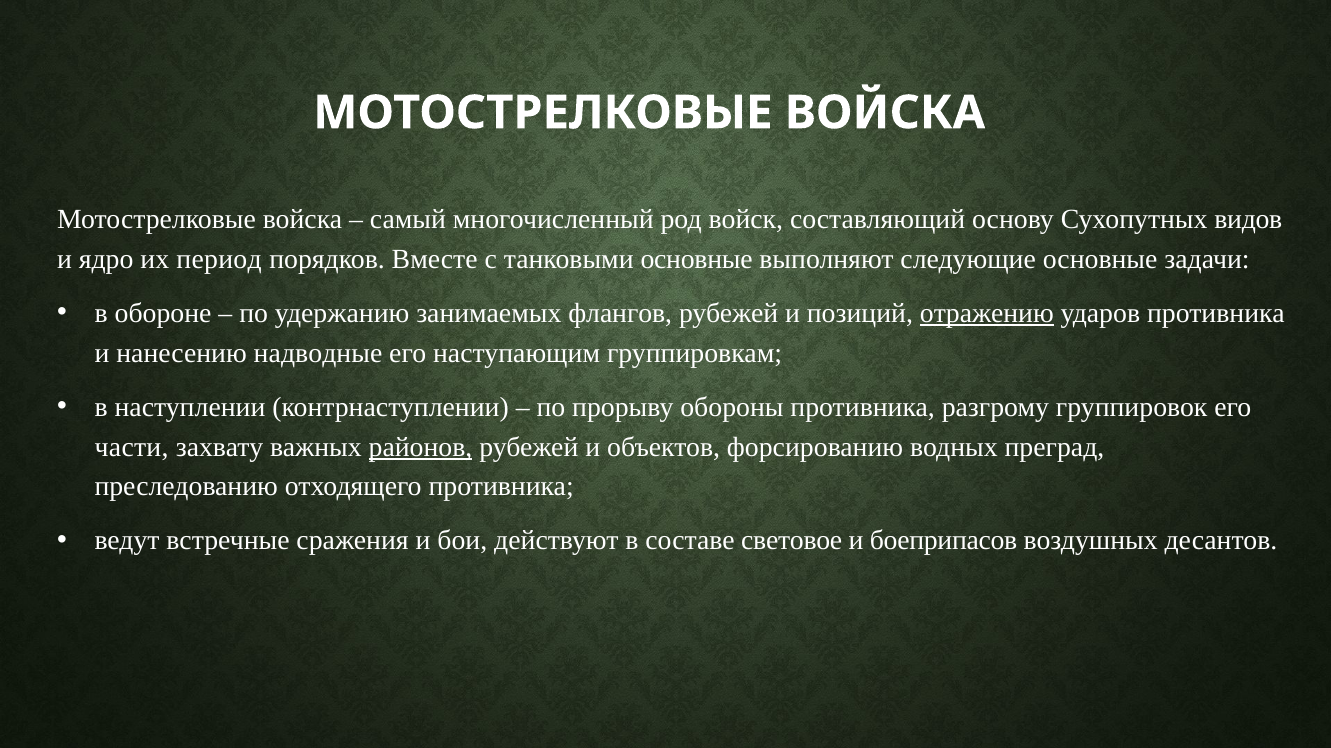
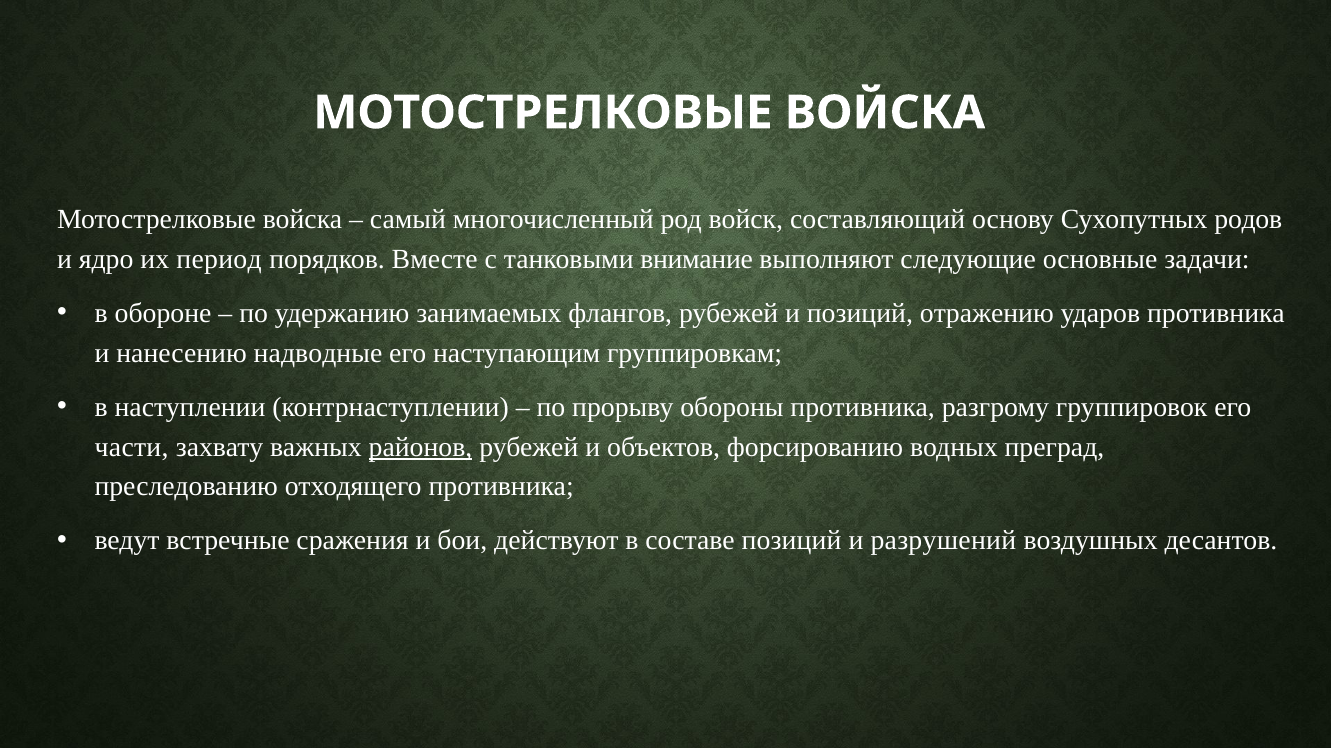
видов: видов -> родов (1248, 220)
танковыми основные: основные -> внимание (697, 260)
отражению underline: present -> none (987, 314)
составе световое: световое -> позиций (792, 541)
боеприпасов: боеприпасов -> разрушений (943, 541)
